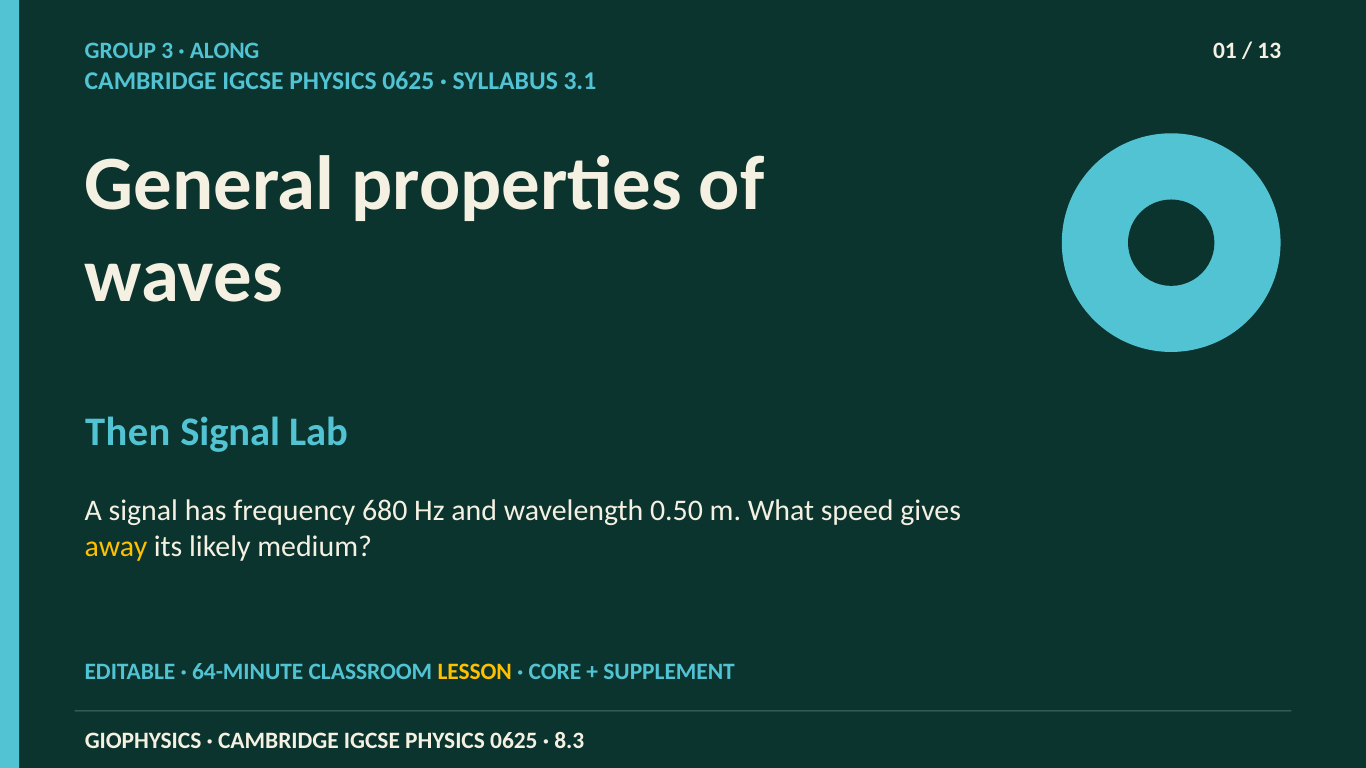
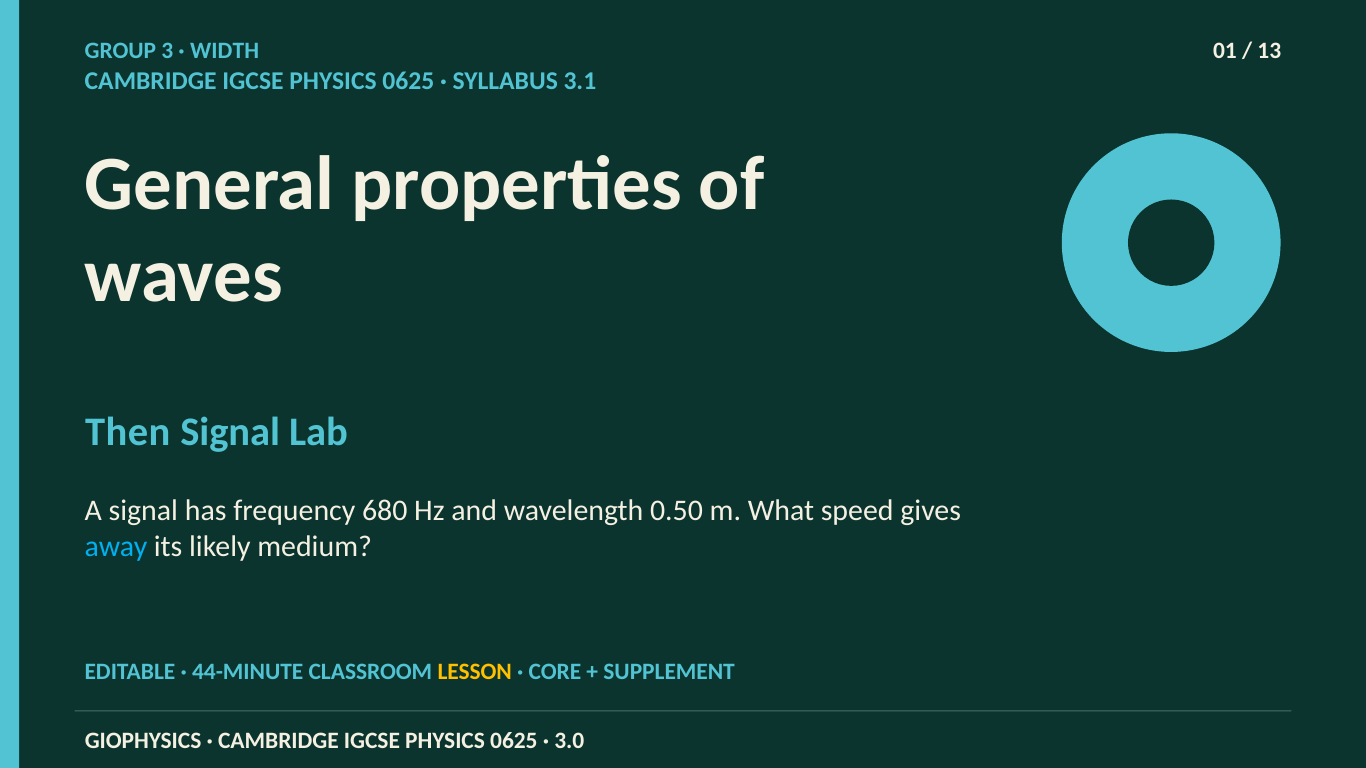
ALONG: ALONG -> WIDTH (225, 51)
away colour: yellow -> light blue (116, 546)
64-MINUTE: 64-MINUTE -> 44-MINUTE (248, 672)
8.3: 8.3 -> 3.0 (569, 741)
